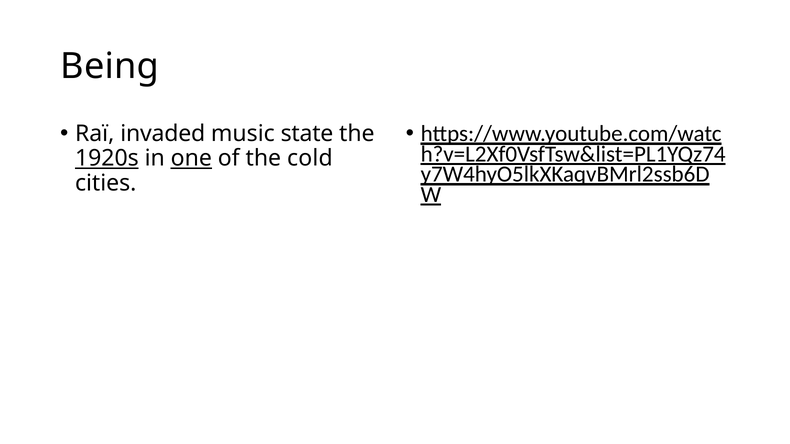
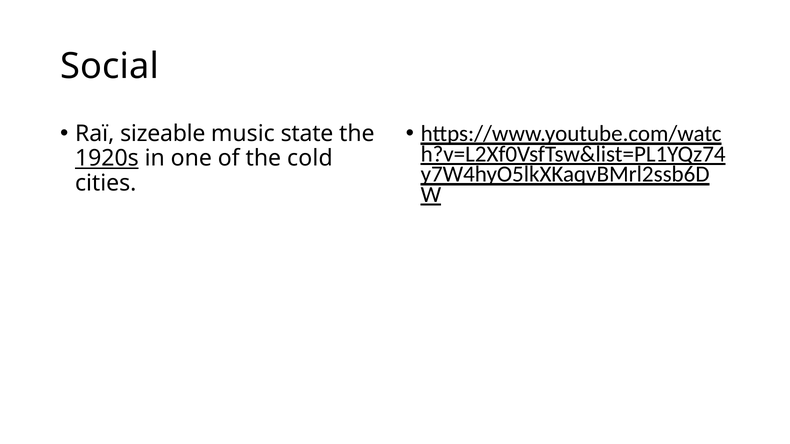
Being: Being -> Social (110, 66)
invaded: invaded -> sizeable (163, 134)
one underline: present -> none (191, 158)
